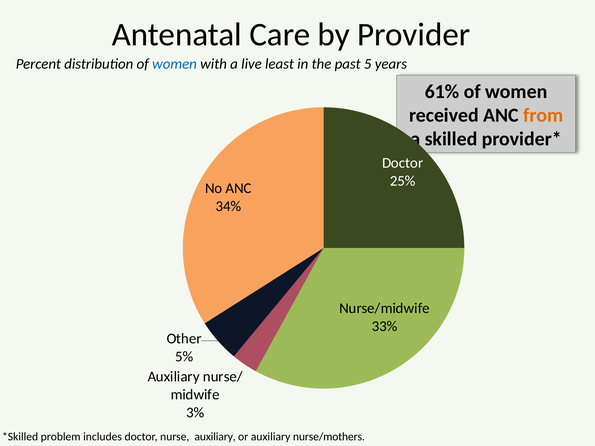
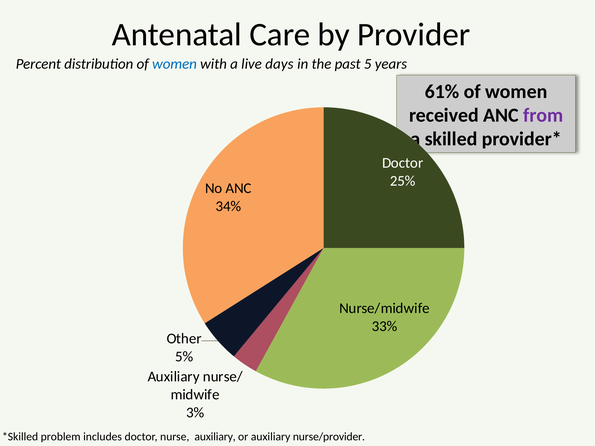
least: least -> days (279, 64)
from colour: orange -> purple (543, 115)
nurse/mothers: nurse/mothers -> nurse/provider (329, 437)
